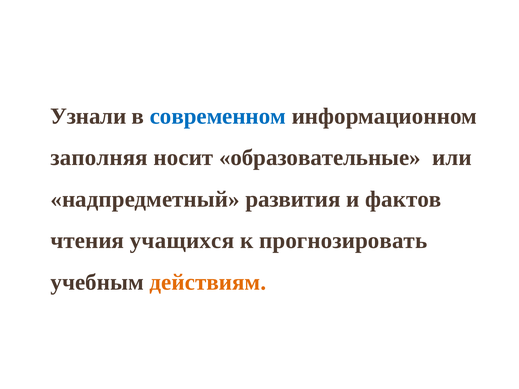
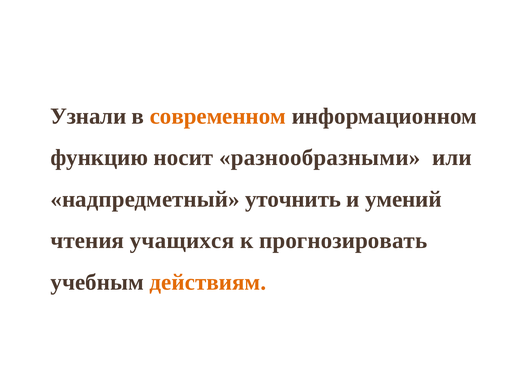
современном colour: blue -> orange (218, 116)
заполняя: заполняя -> функцию (99, 158)
образовательные: образовательные -> разнообразными (320, 158)
развития: развития -> уточнить (293, 199)
фактов: фактов -> умений (403, 199)
